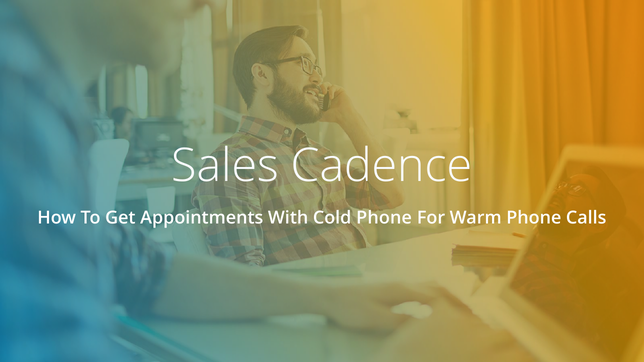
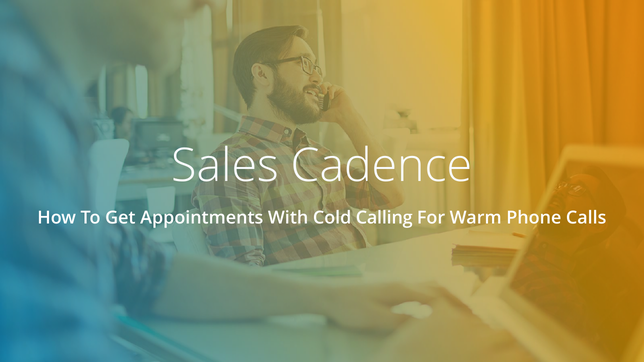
Cold Phone: Phone -> Calling (384, 218)
